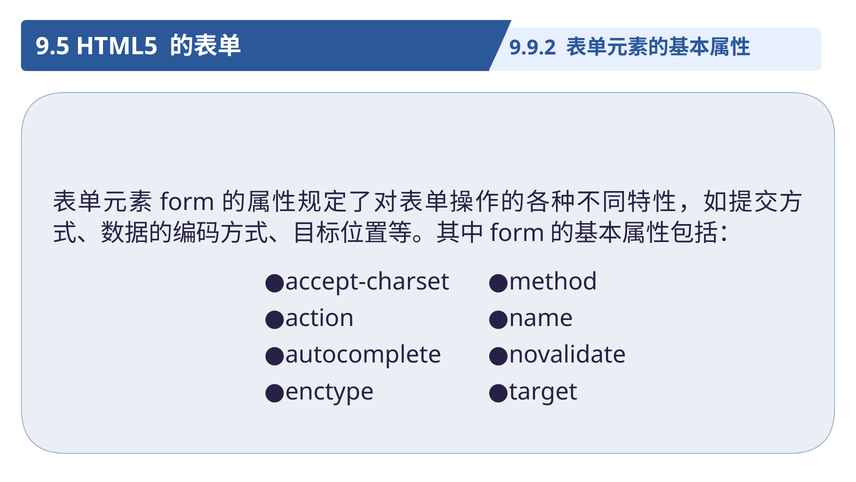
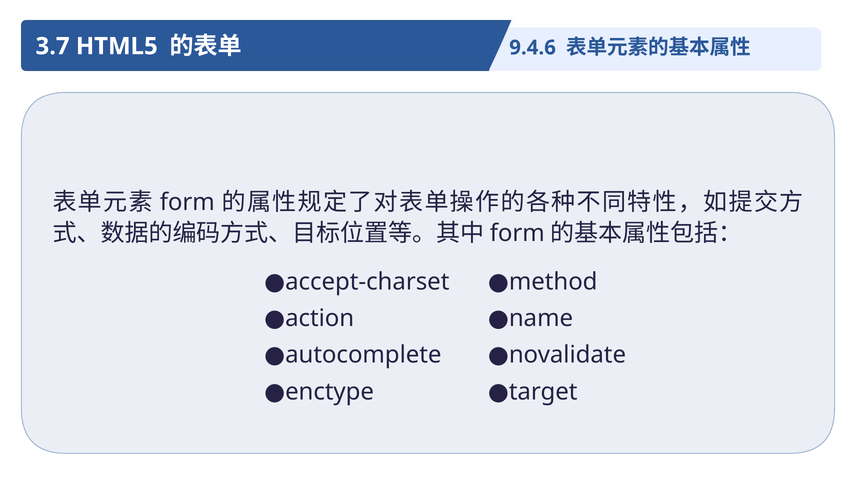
9.5: 9.5 -> 3.7 (53, 46)
9.9.2: 9.9.2 -> 9.4.6 (533, 48)
